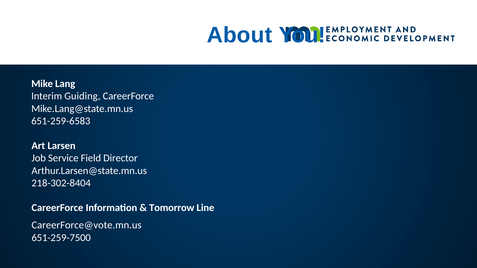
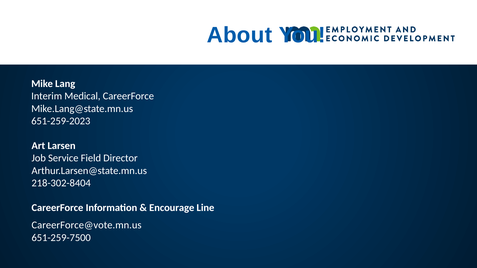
Guiding: Guiding -> Medical (82, 96)
651-259-6583: 651-259-6583 -> 651-259-2023 (61, 121)
Tomorrow: Tomorrow -> Encourage (172, 208)
